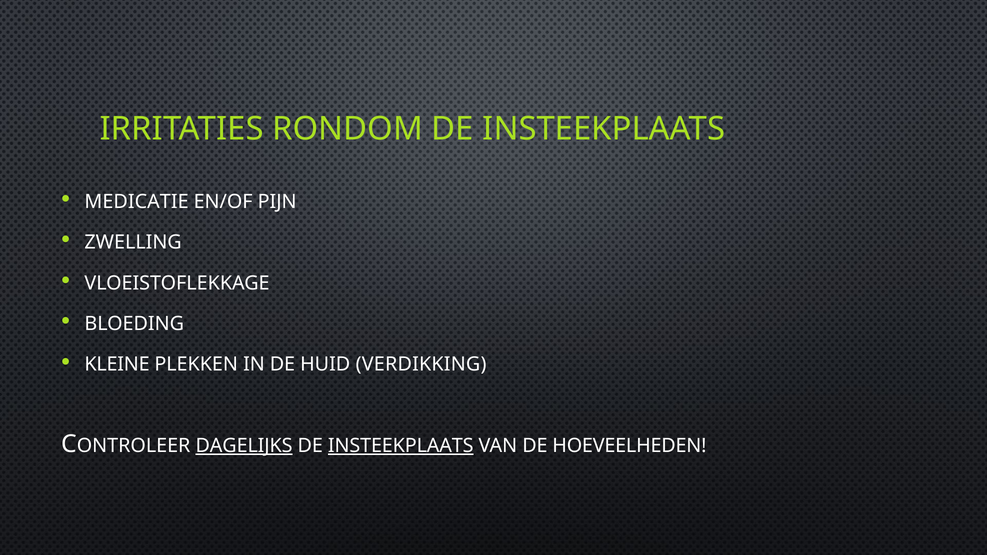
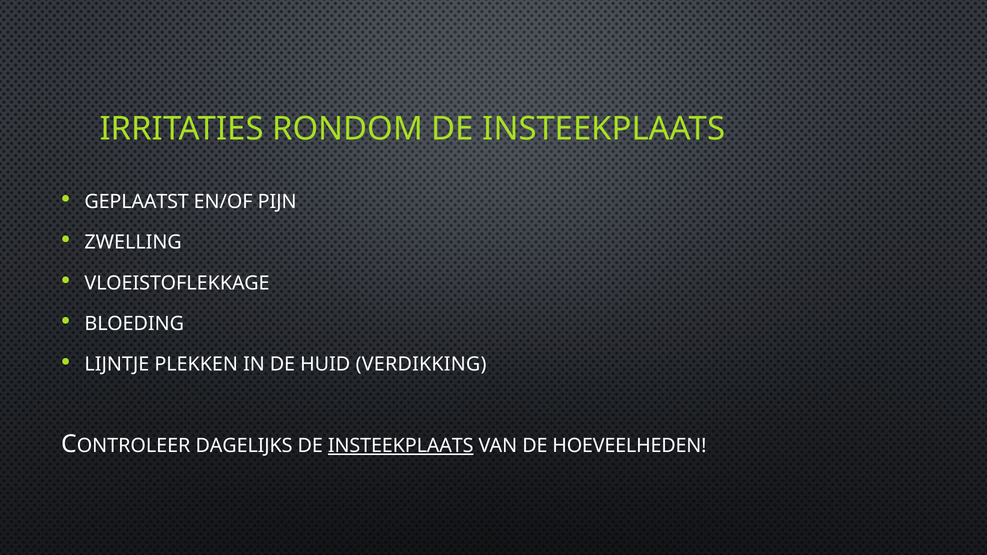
MEDICATIE: MEDICATIE -> GEPLAATST (137, 202)
KLEINE: KLEINE -> LIJNTJE (117, 365)
DAGELIJKS underline: present -> none (244, 446)
